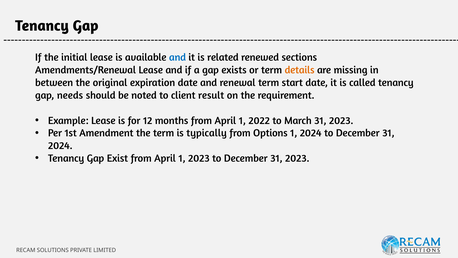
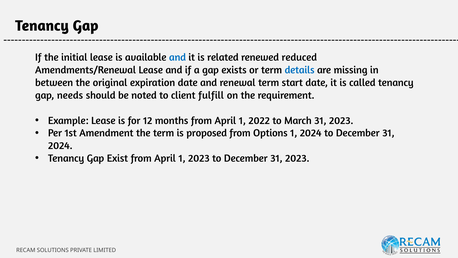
sections: sections -> reduced (299, 57)
details colour: orange -> blue (300, 70)
result: result -> fulfill (211, 95)
typically: typically -> proposed (207, 133)
